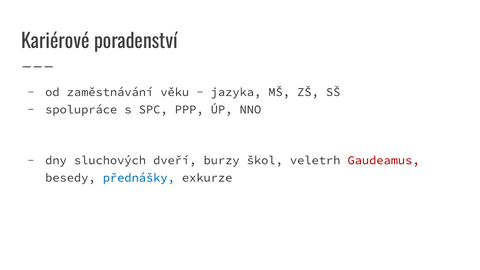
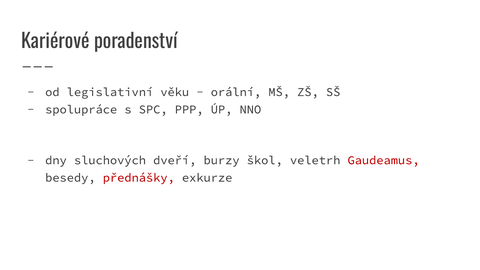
zaměstnávání: zaměstnávání -> legislativní (110, 92)
jazyka: jazyka -> orální (236, 92)
přednášky colour: blue -> red (139, 178)
